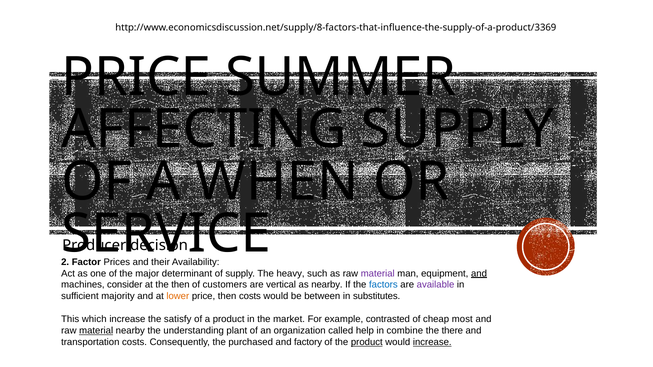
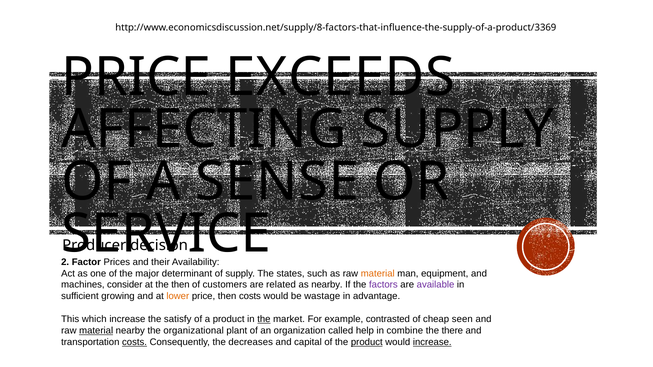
SUMMER: SUMMER -> EXCEEDS (340, 77)
WHEN: WHEN -> SENSE (277, 182)
heavy: heavy -> states (291, 274)
material colour: purple -> orange (378, 274)
and underline: present -> none (479, 274)
vertical: vertical -> related (281, 285)
factors colour: blue -> purple (383, 285)
majority: majority -> growing (118, 297)
between: between -> wastage (322, 297)
substitutes: substitutes -> advantage (377, 297)
the underline: none -> present (264, 319)
most: most -> seen (462, 319)
understanding: understanding -> organizational (194, 331)
costs underline: none -> present (135, 342)
purchased: purchased -> decreases (251, 342)
factory: factory -> capital (308, 342)
